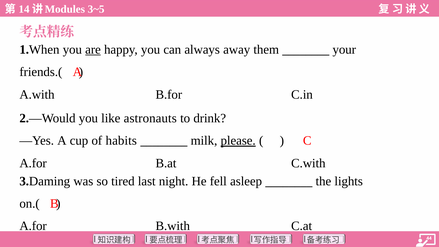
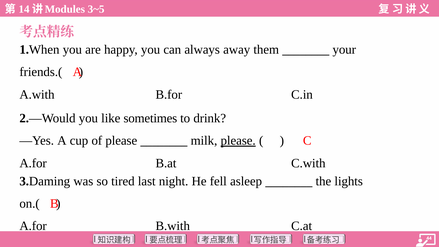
are underline: present -> none (93, 50)
astronauts: astronauts -> sometimes (150, 118)
of habits: habits -> please (121, 141)
